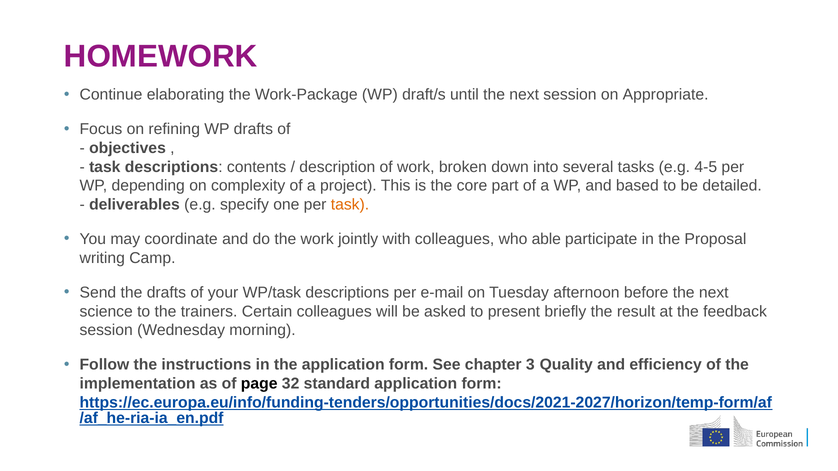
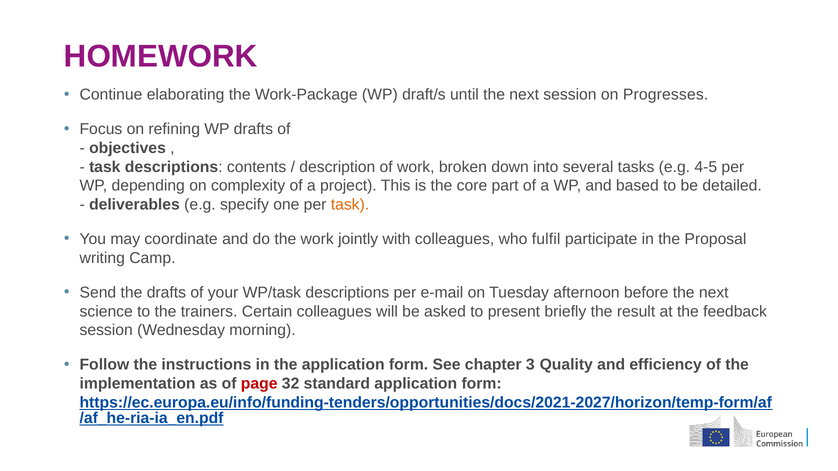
Appropriate: Appropriate -> Progresses (666, 95)
able: able -> fulfil (546, 239)
page colour: black -> red (259, 384)
